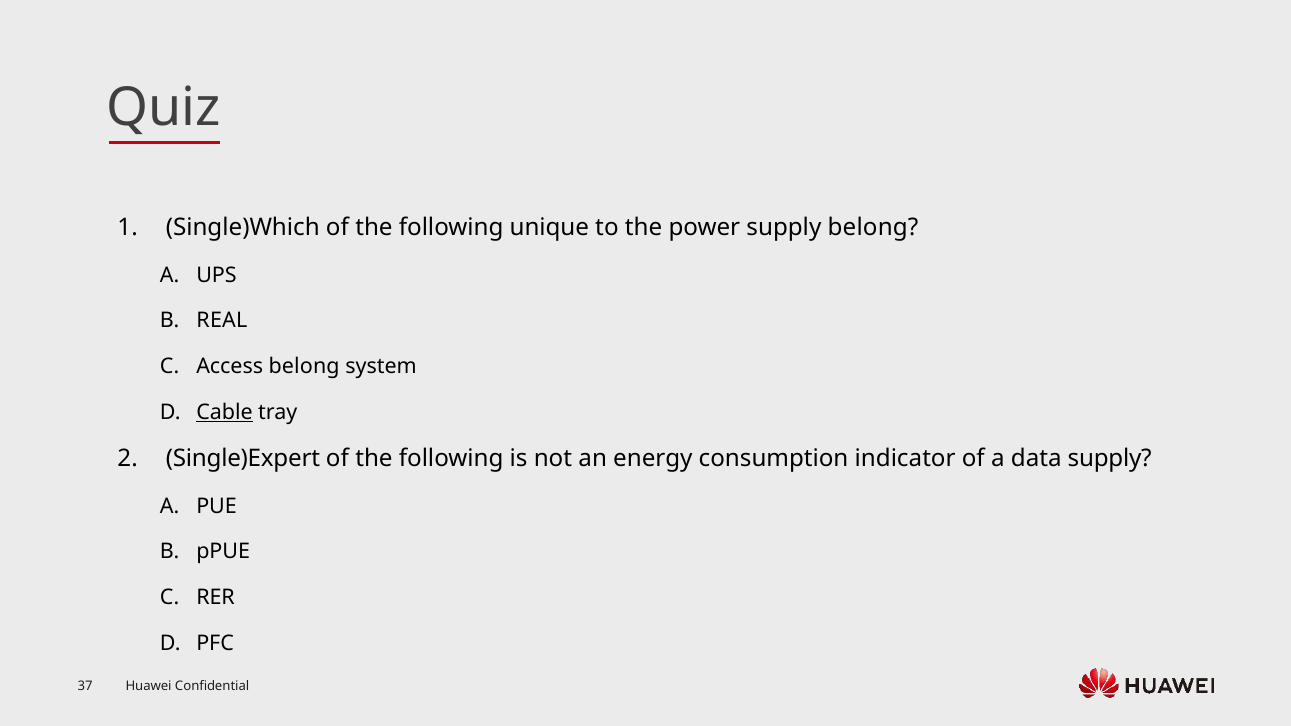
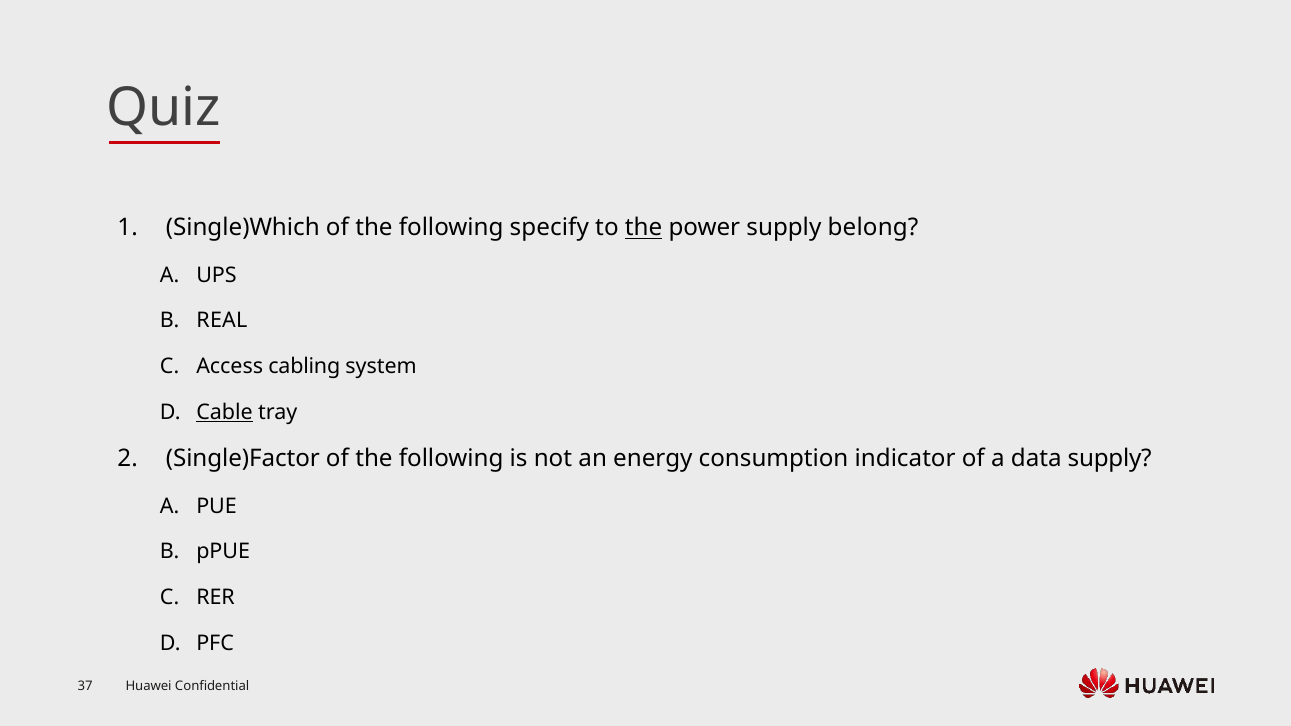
unique: unique -> specify (549, 228)
the underline: none -> present (644, 228)
Access belong: belong -> cabling (304, 367)
Single)Expert: Single)Expert -> Single)Factor (243, 459)
